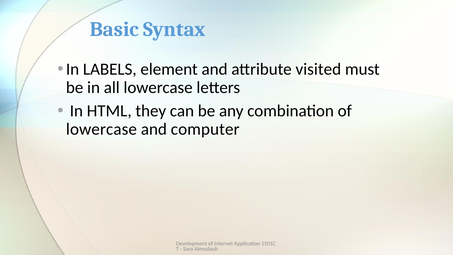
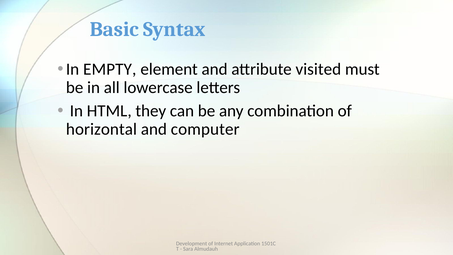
LABELS: LABELS -> EMPTY (110, 69)
lowercase: lowercase -> horizontal (101, 129)
